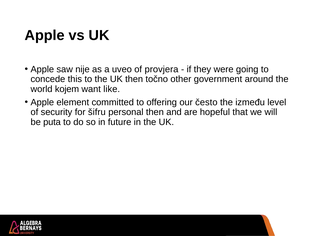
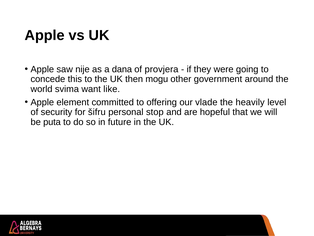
uveo: uveo -> dana (122, 69)
točno: točno -> mogu (157, 79)
kojem: kojem -> svima (67, 89)
često: često -> vlade (206, 102)
između: između -> heavily (250, 102)
personal then: then -> stop (155, 112)
